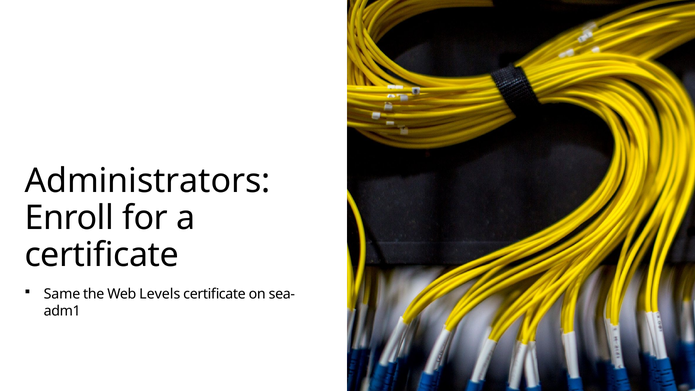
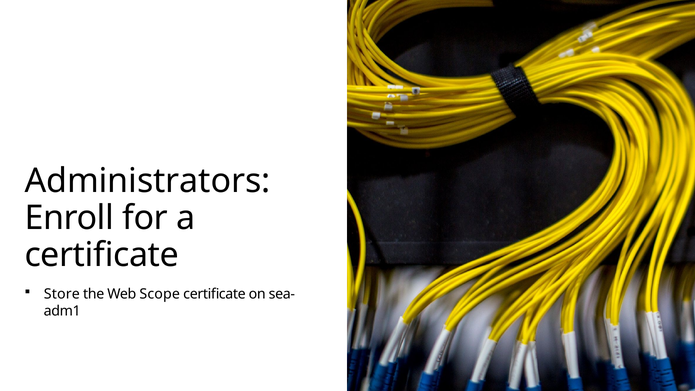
Same: Same -> Store (62, 294)
Levels: Levels -> Scope (160, 294)
